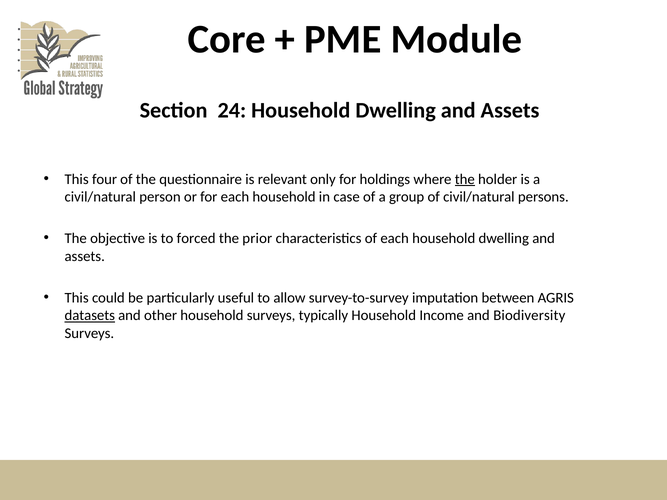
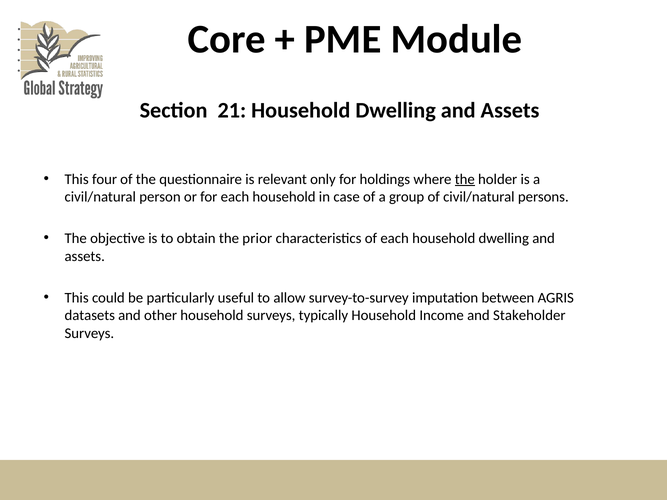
24: 24 -> 21 (232, 111)
forced: forced -> obtain (196, 239)
datasets underline: present -> none (90, 316)
Biodiversity: Biodiversity -> Stakeholder (529, 316)
